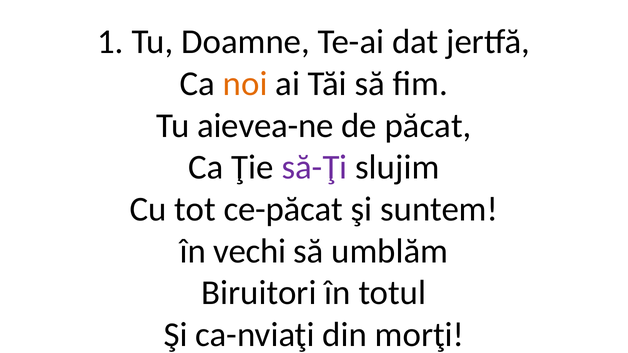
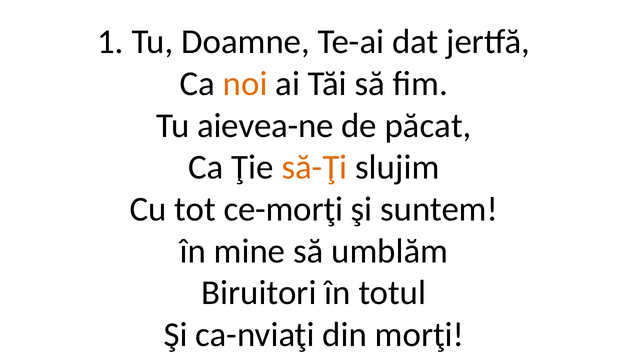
să-Ţi colour: purple -> orange (315, 168)
ce-păcat: ce-păcat -> ce-morţi (283, 209)
vechi: vechi -> mine (250, 251)
